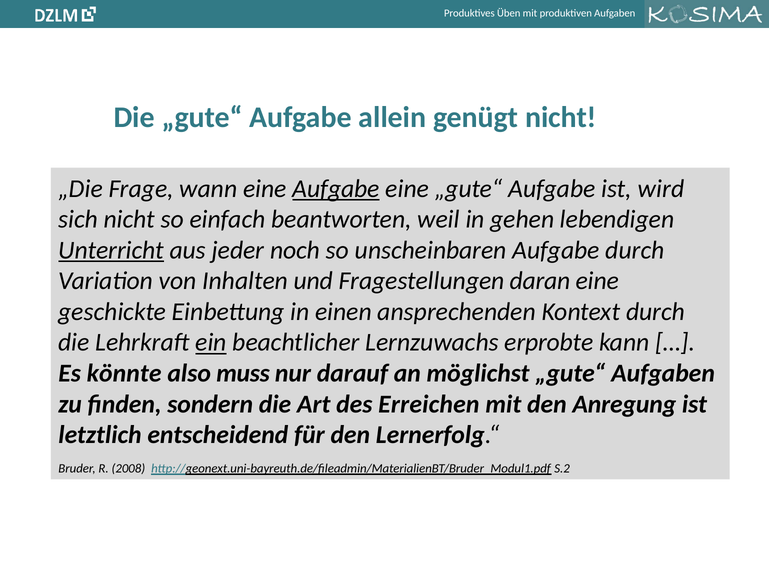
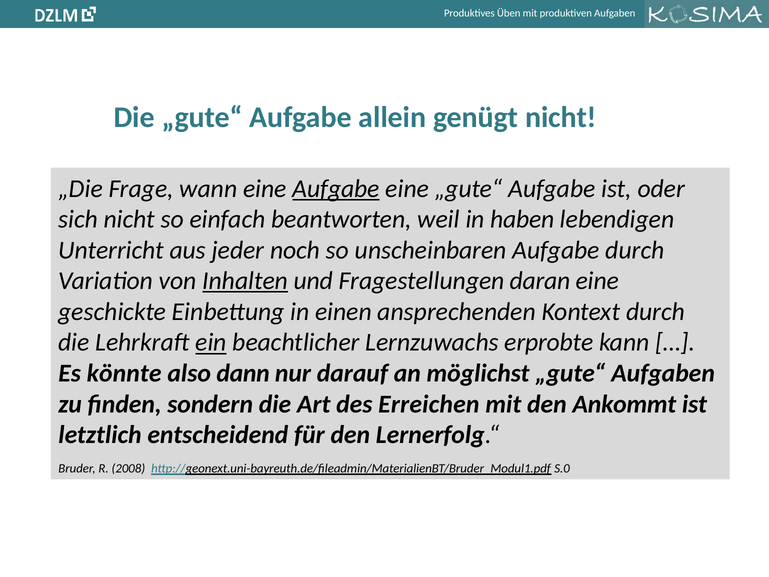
wird: wird -> oder (661, 189)
gehen: gehen -> haben (522, 219)
Unterricht underline: present -> none (111, 250)
Inhalten underline: none -> present (245, 281)
muss: muss -> dann (243, 373)
Anregung: Anregung -> Ankommt (624, 404)
S.2: S.2 -> S.0 (562, 468)
